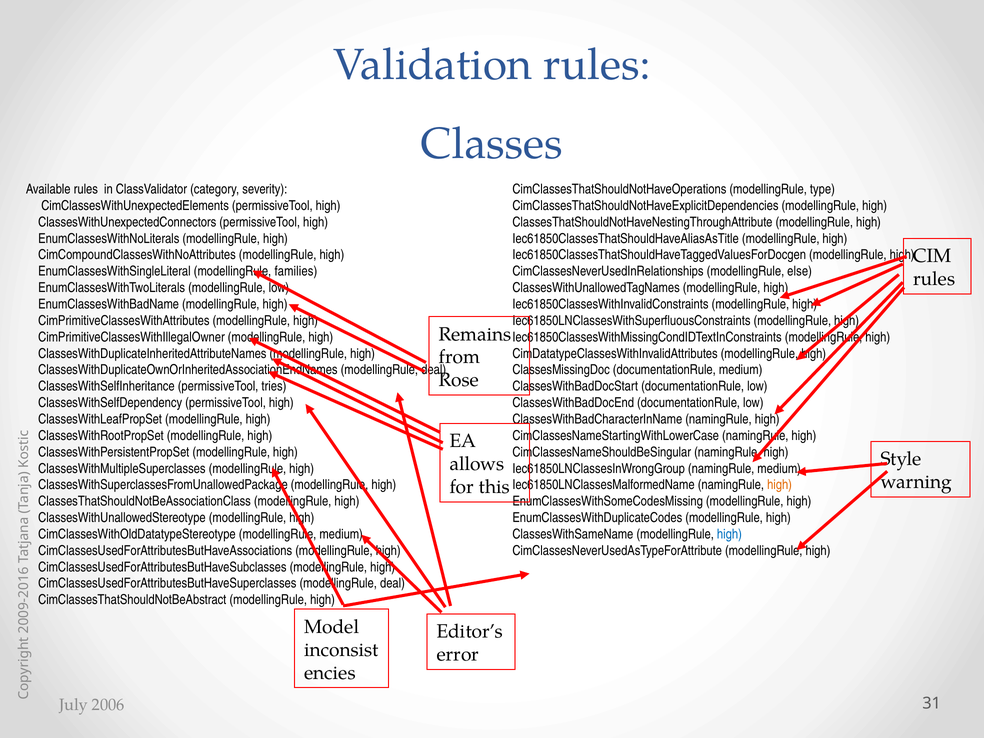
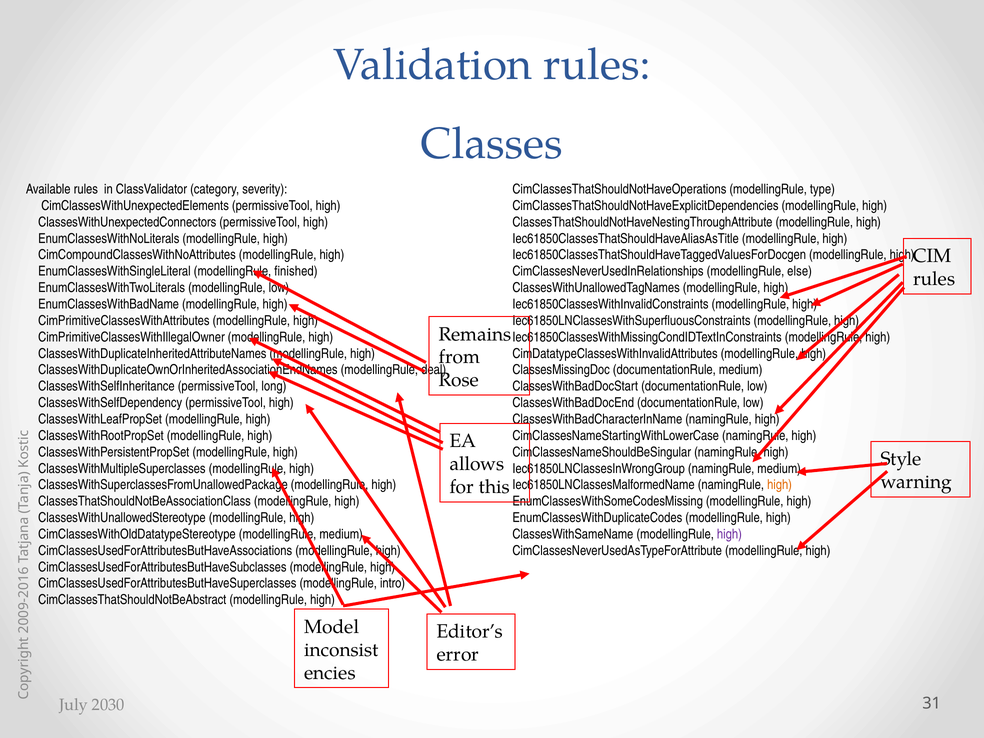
families: families -> finished (296, 271)
tries: tries -> long (274, 386)
high colour: blue -> purple (729, 534)
CimClassesUsedForAttributesButHaveSuperclasses modellingRule deal: deal -> intro (393, 583)
2006: 2006 -> 2030 (108, 705)
